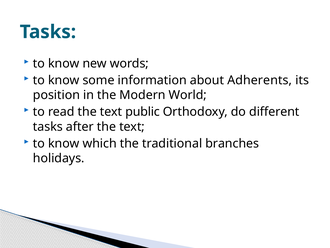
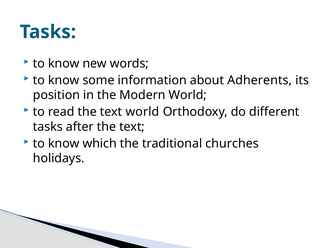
text public: public -> world (142, 112)
branches: branches -> churches (232, 143)
